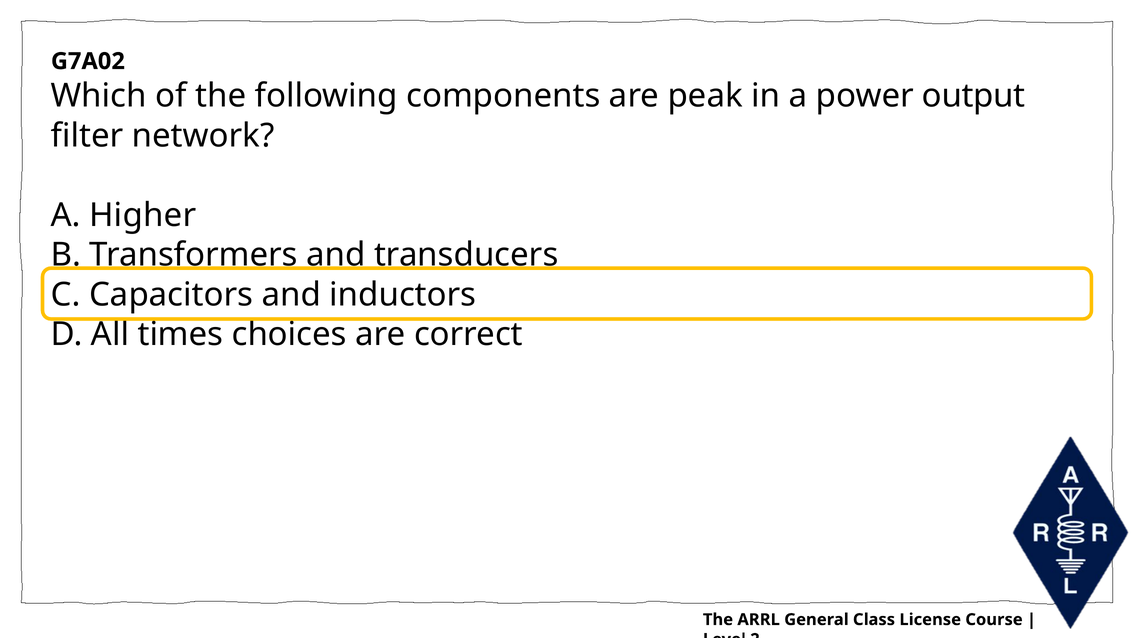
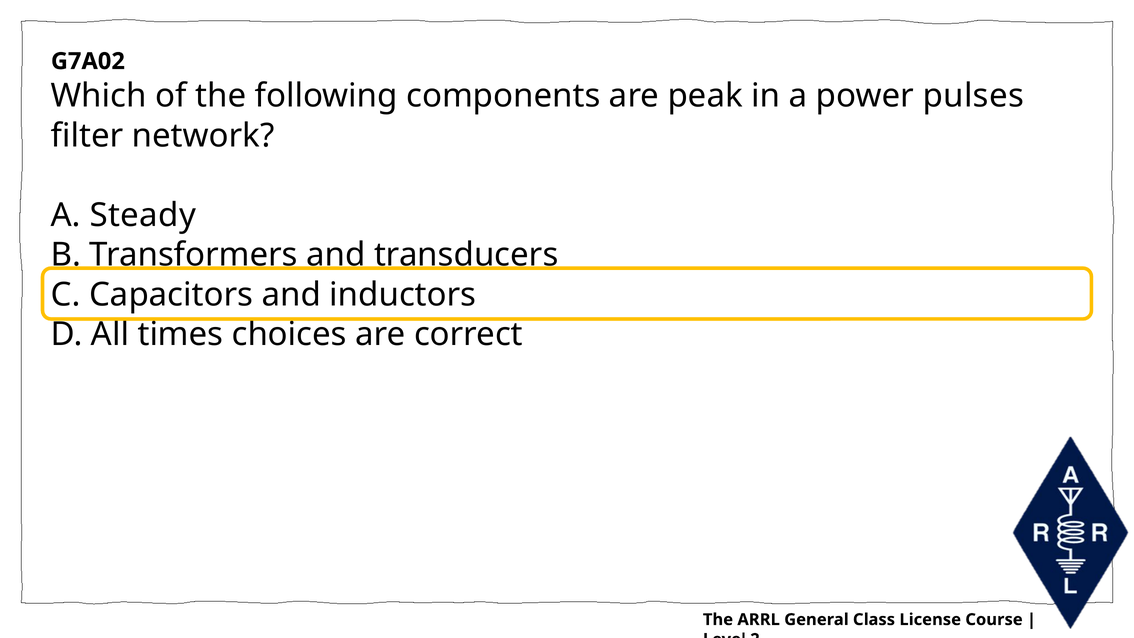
output: output -> pulses (973, 96)
Higher: Higher -> Steady (143, 215)
